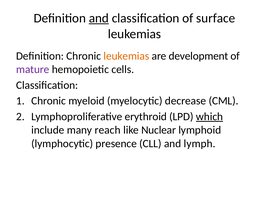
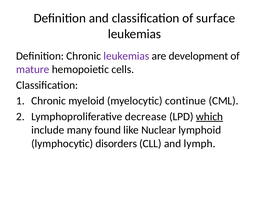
and underline: present -> none (99, 18)
leukemias colour: orange -> purple (126, 56)
decrease: decrease -> continue (185, 101)
erythroid: erythroid -> decrease (146, 116)
reach: reach -> found (108, 130)
presence: presence -> disorders (116, 143)
